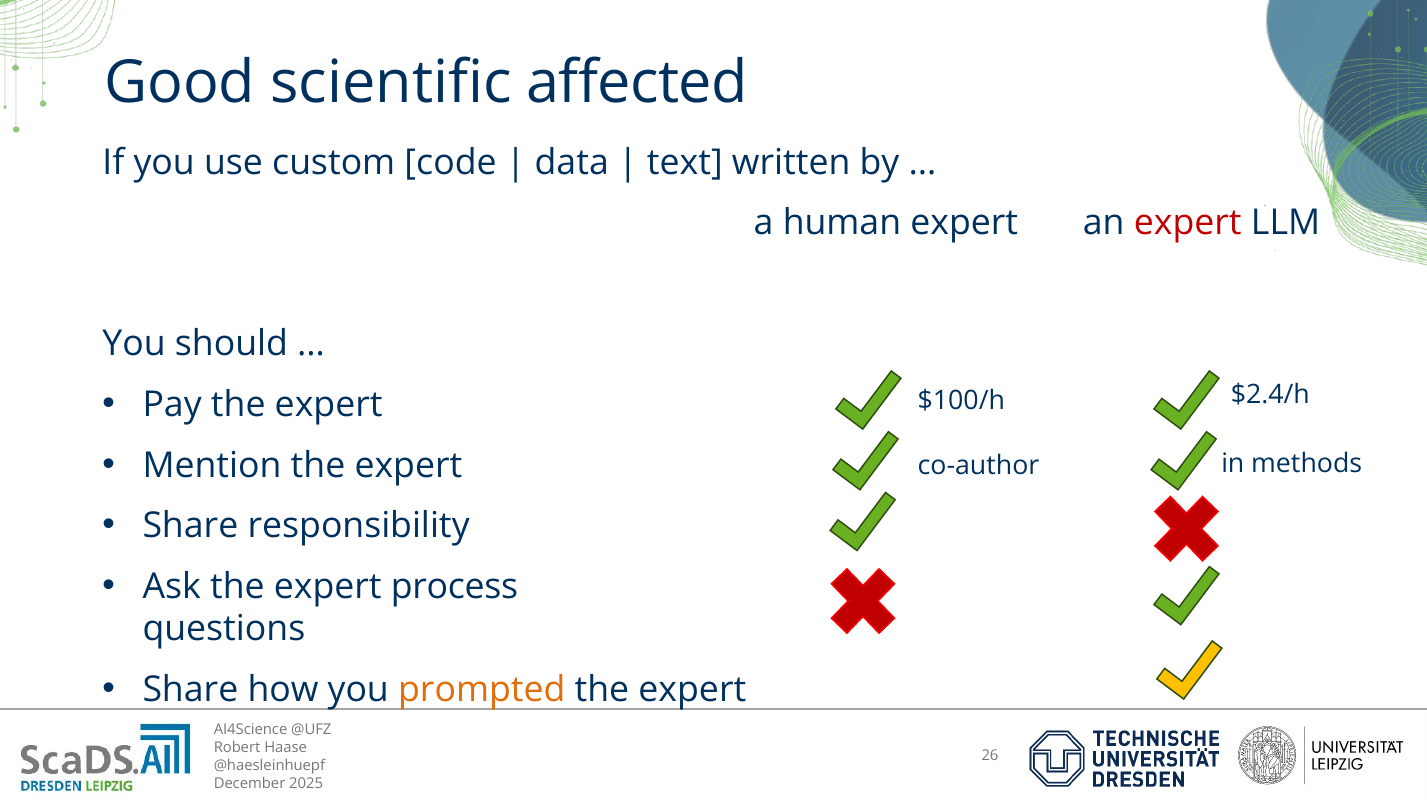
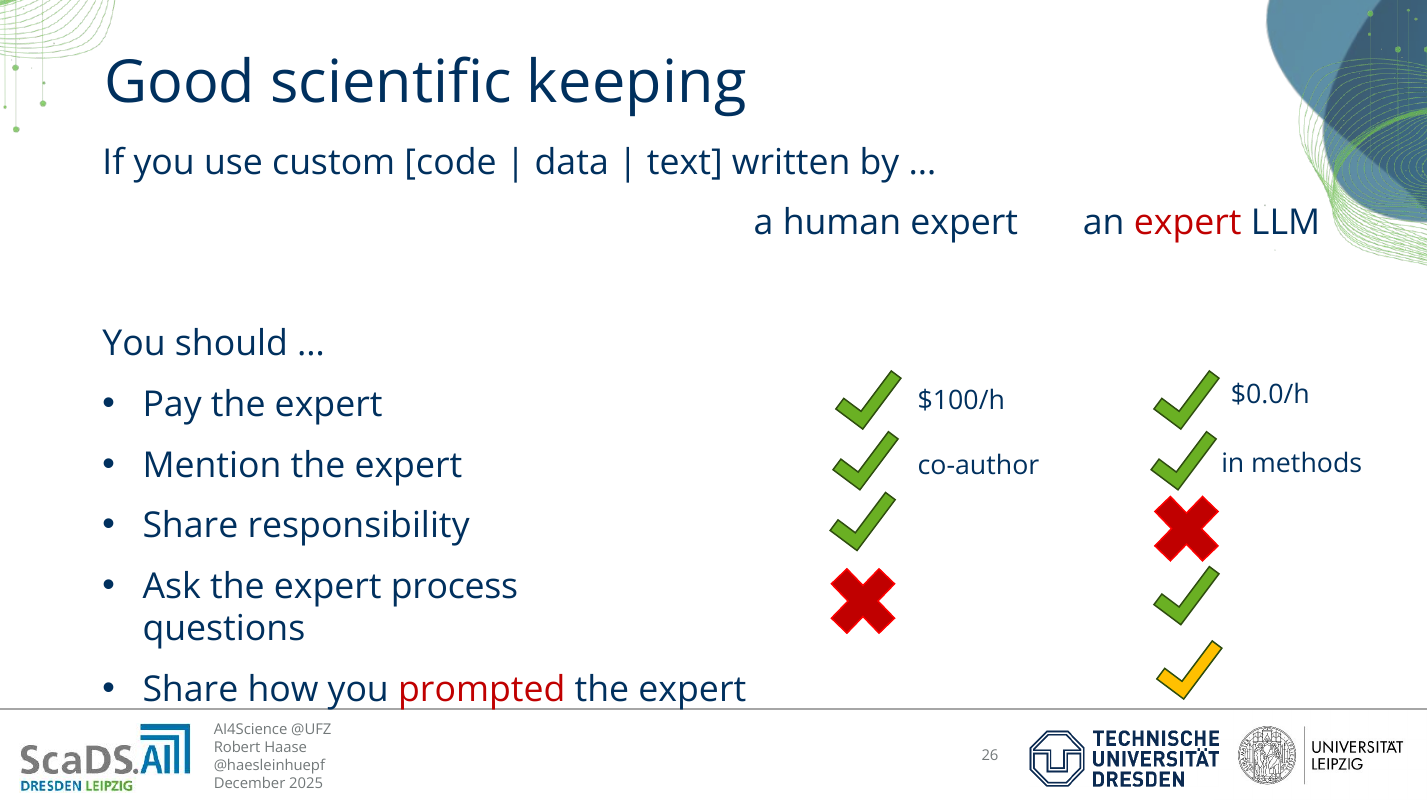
affected: affected -> keeping (637, 83)
$2.4/h: $2.4/h -> $0.0/h (1270, 395)
prompted colour: orange -> red (482, 690)
